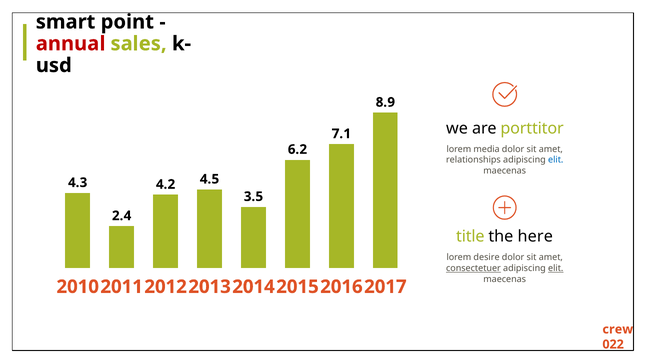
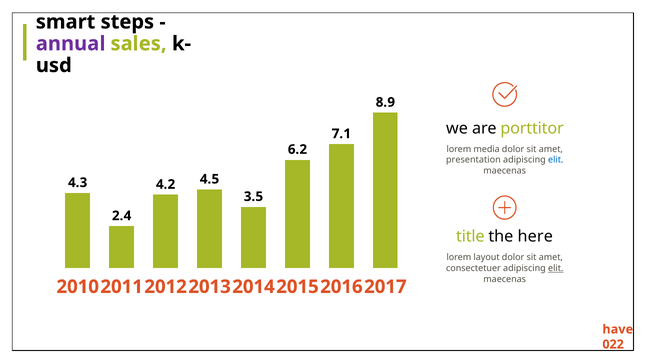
point: point -> steps (127, 22)
annual colour: red -> purple (71, 44)
relationships: relationships -> presentation (473, 160)
desire: desire -> layout (487, 258)
consectetuer underline: present -> none (473, 269)
crew: crew -> have (618, 330)
